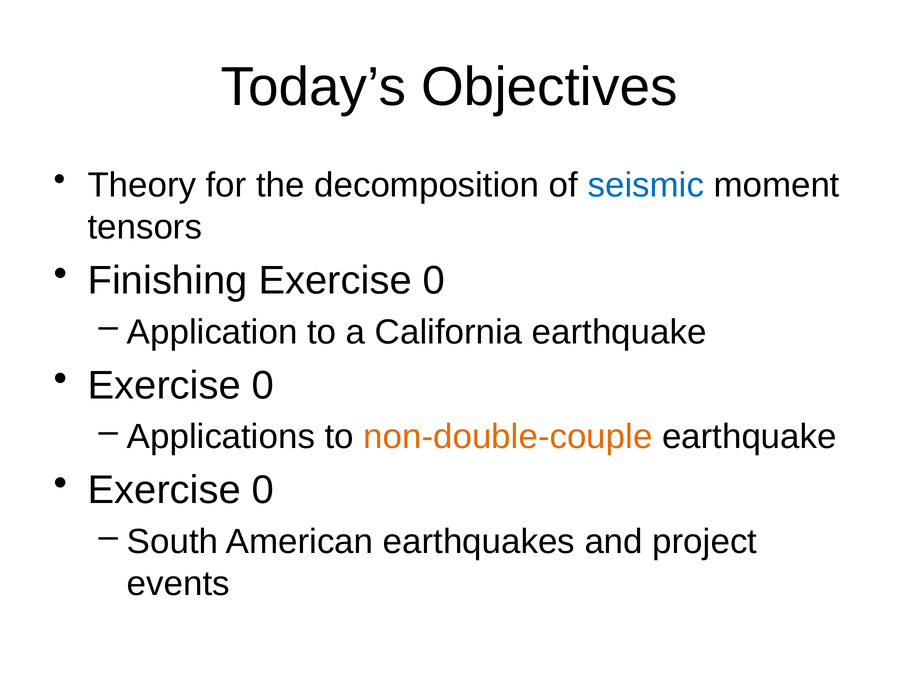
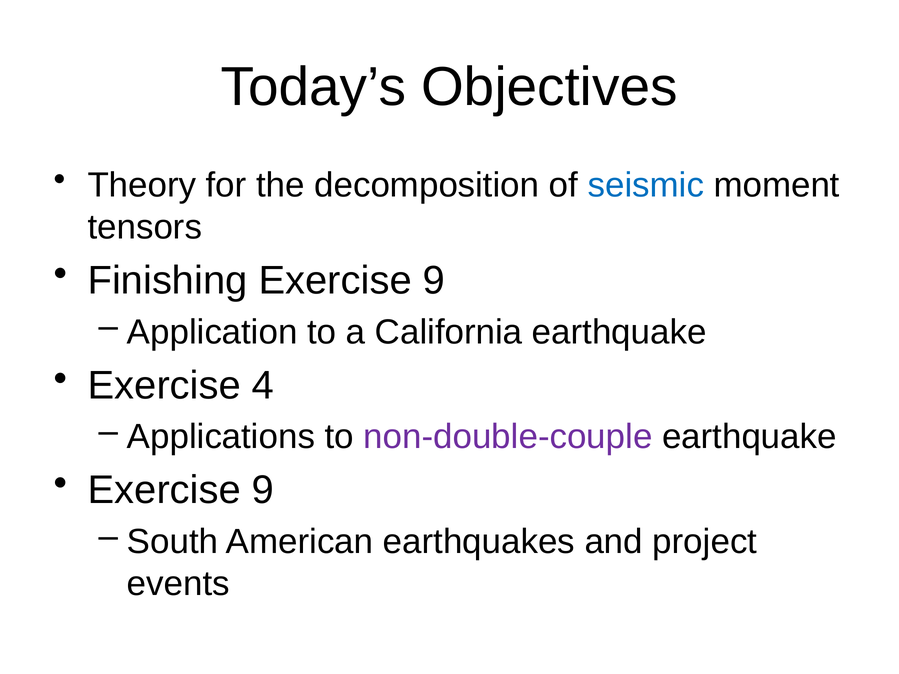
Finishing Exercise 0: 0 -> 9 (434, 281)
0: 0 -> 4 (263, 385)
non-double-couple colour: orange -> purple (508, 437)
0: 0 -> 9 (263, 490)
